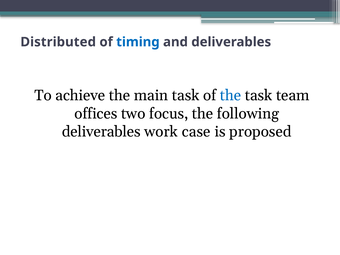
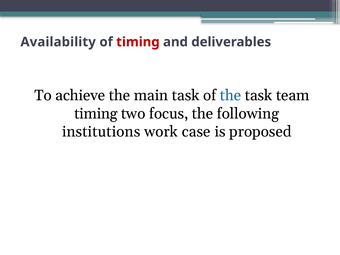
Distributed: Distributed -> Availability (58, 42)
timing colour: blue -> red (138, 42)
offices: offices -> timing (96, 114)
deliverables: deliverables -> institutions (101, 132)
